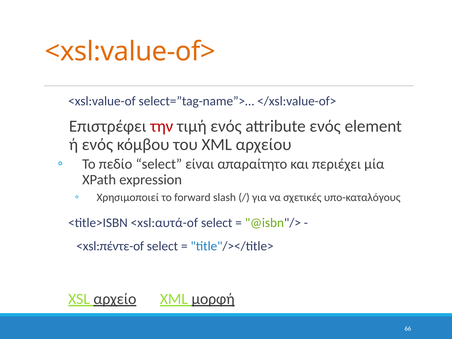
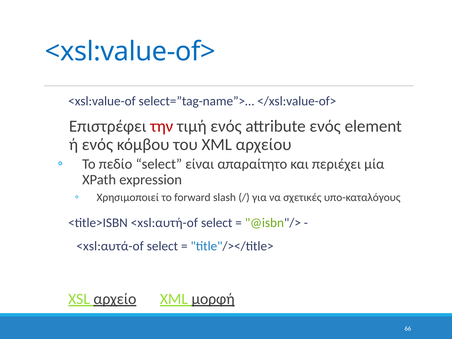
<xsl:value-of> colour: orange -> blue (130, 52)
<xsl:αυτά-of: <xsl:αυτά-of -> <xsl:αυτή-of (164, 223)
<xsl:πέντε-of: <xsl:πέντε-of -> <xsl:αυτά-of (110, 246)
